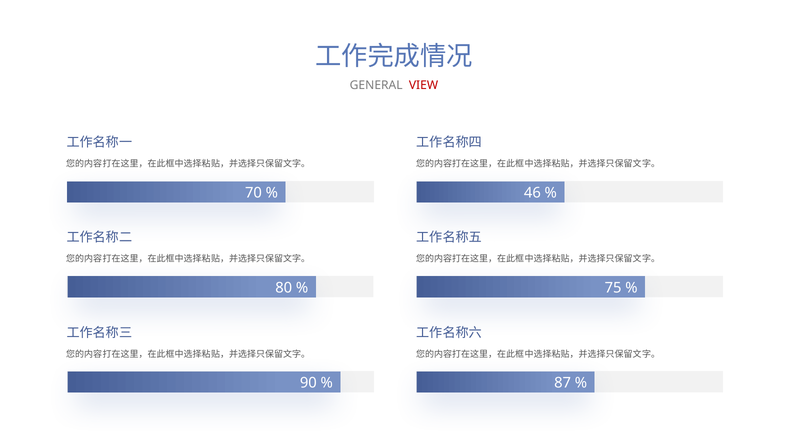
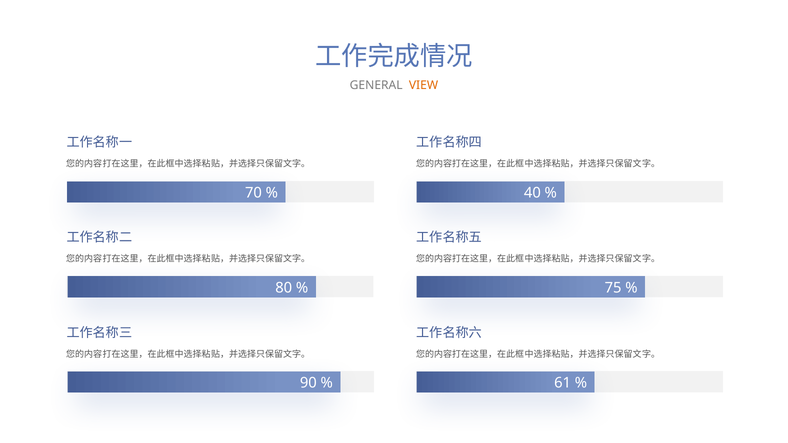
VIEW colour: red -> orange (423, 85)
46: 46 -> 40 (532, 193)
87: 87 -> 61 (563, 383)
